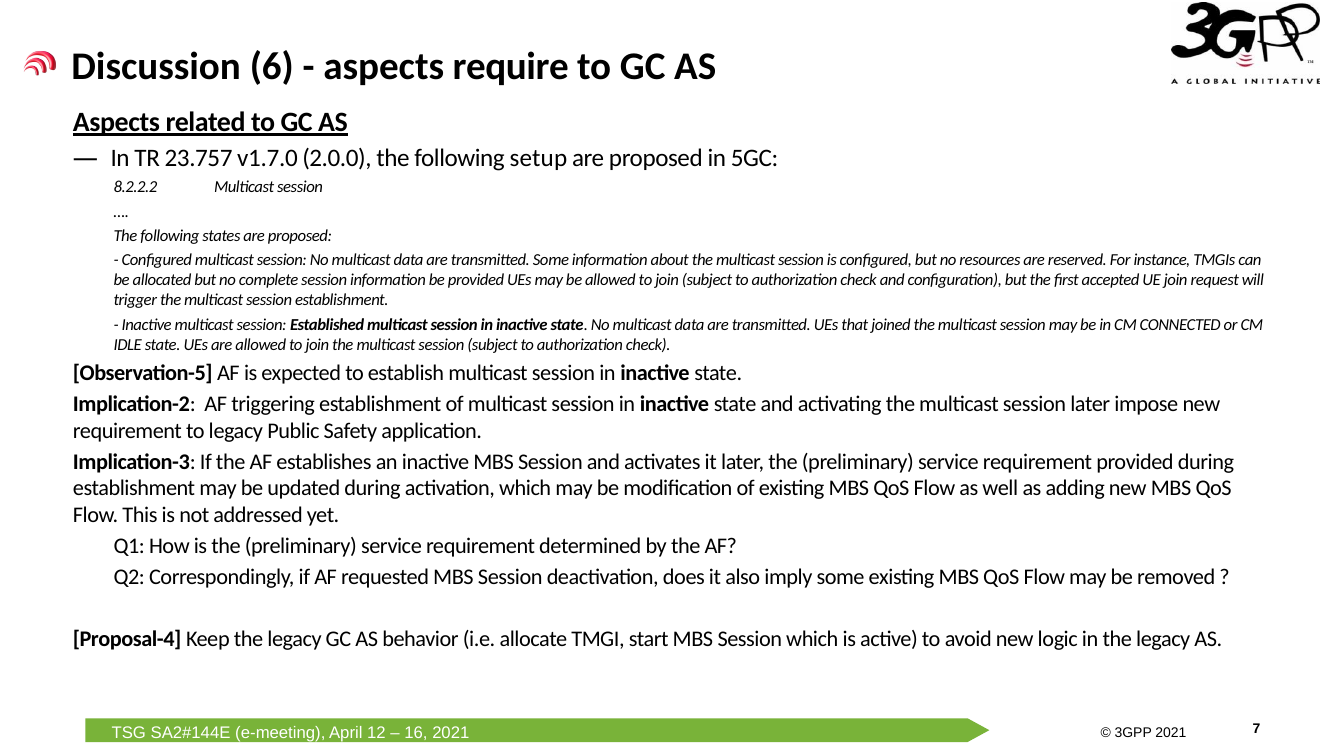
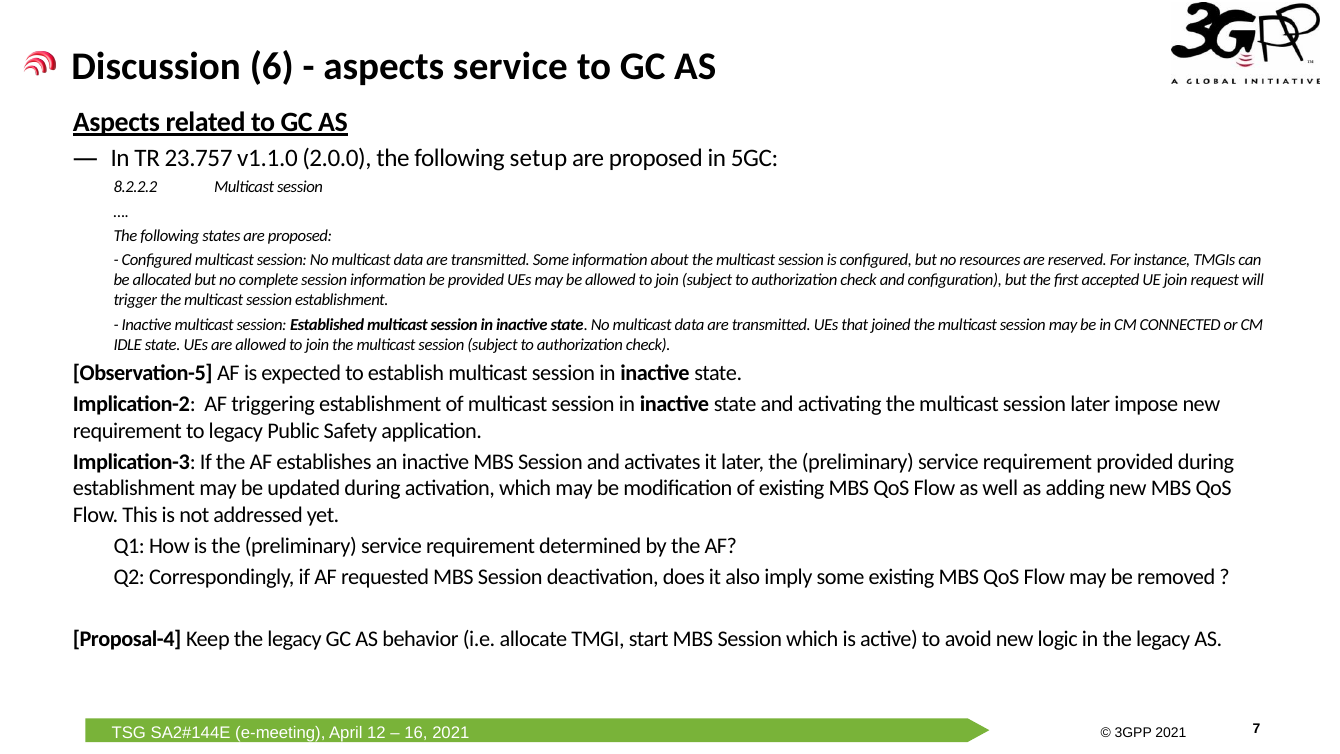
aspects require: require -> service (510, 66)
v1.7.0: v1.7.0 -> v1.1.0 (267, 159)
